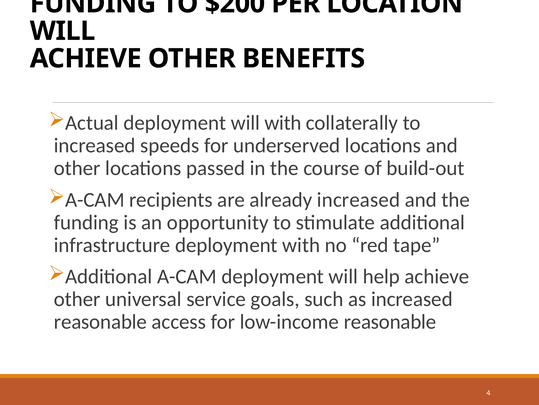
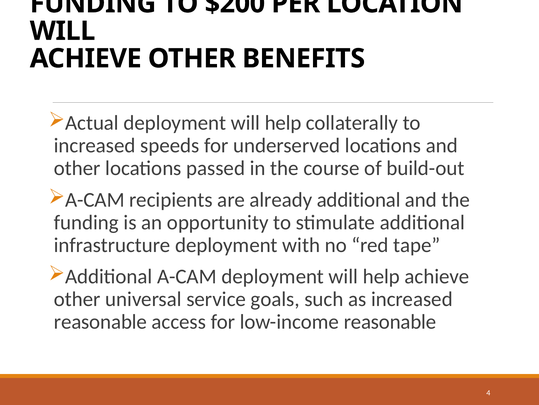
Actual deployment will with: with -> help (283, 123)
already increased: increased -> additional (359, 199)
